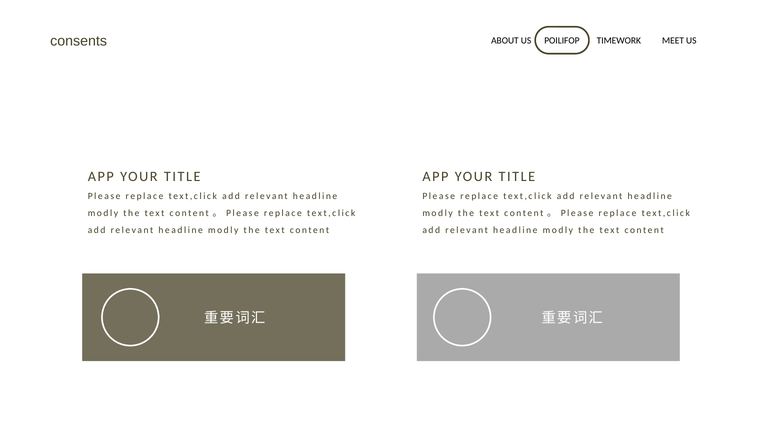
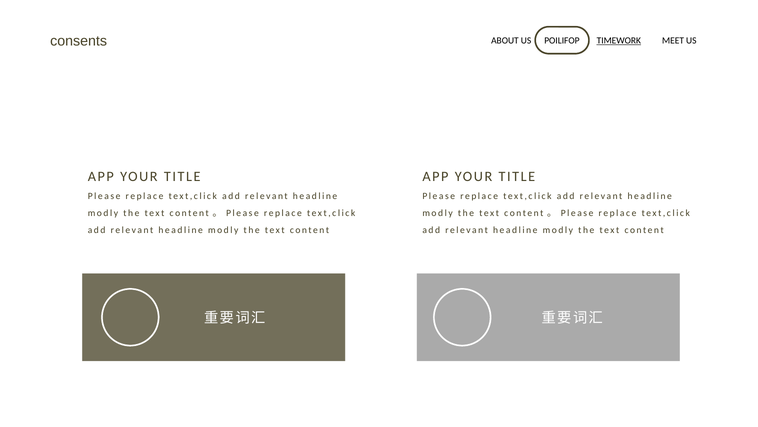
TIMEWORK underline: none -> present (619, 41)
